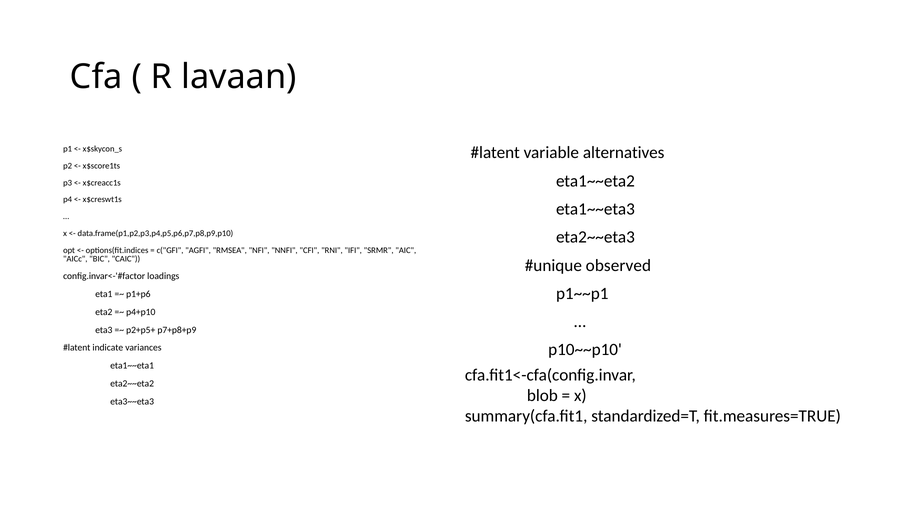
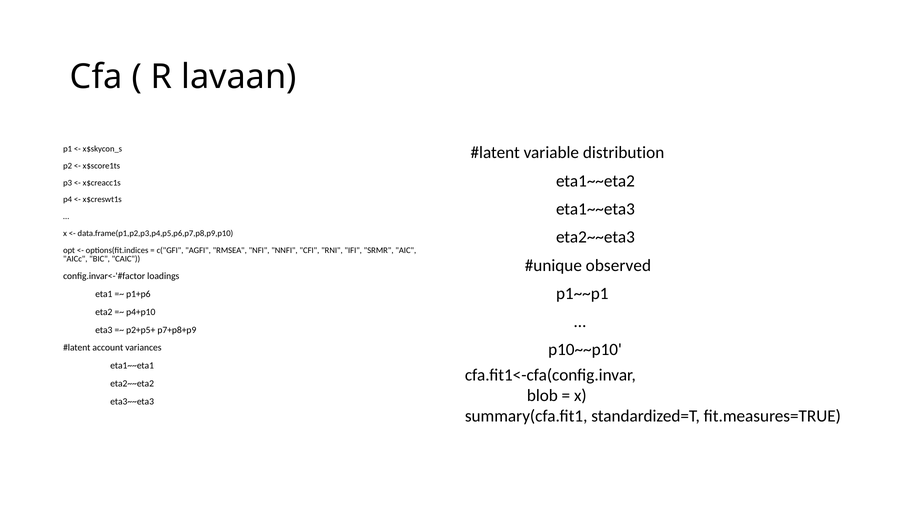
alternatives: alternatives -> distribution (624, 153)
indicate: indicate -> account (108, 347)
